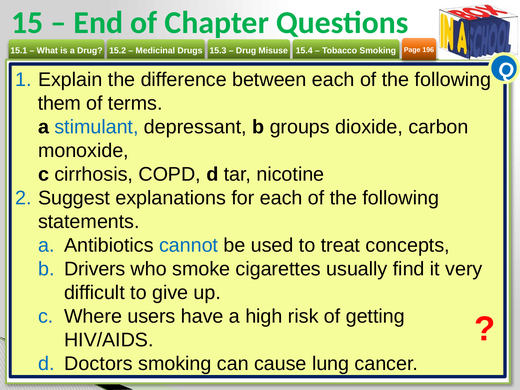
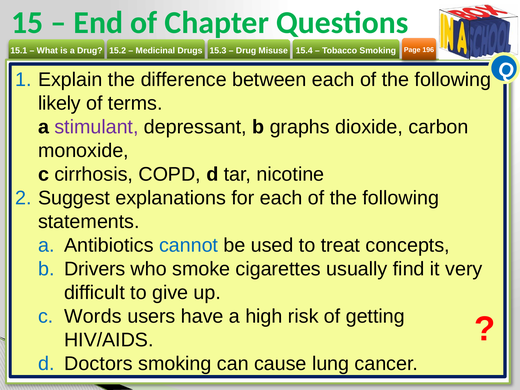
them: them -> likely (59, 103)
stimulant colour: blue -> purple (96, 127)
groups: groups -> graphs (300, 127)
Where: Where -> Words (93, 316)
